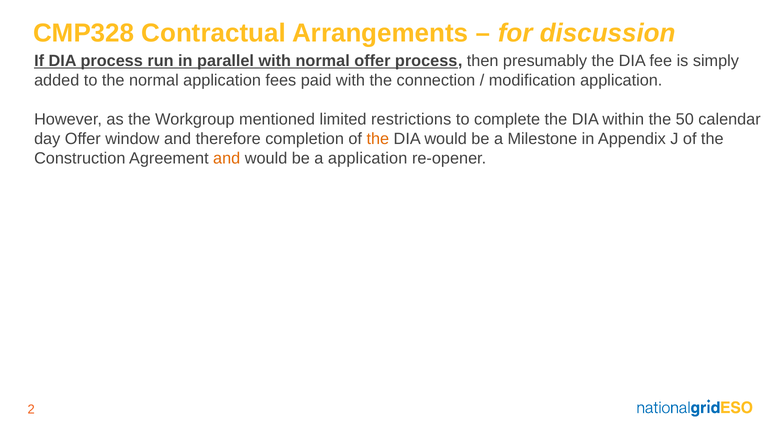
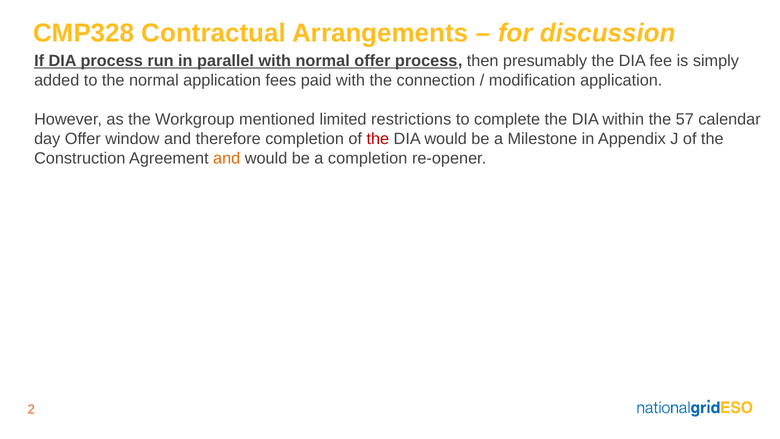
50: 50 -> 57 (685, 119)
the colour: orange -> red (378, 139)
a application: application -> completion (368, 158)
